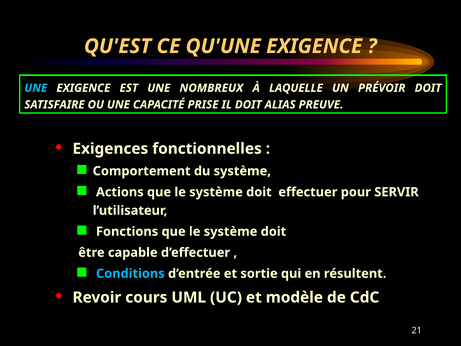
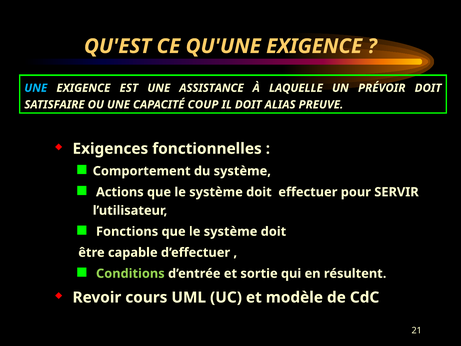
NOMBREUX: NOMBREUX -> ASSISTANCE (211, 88)
PRISE: PRISE -> COUP (203, 105)
Conditions colour: light blue -> light green (130, 273)
